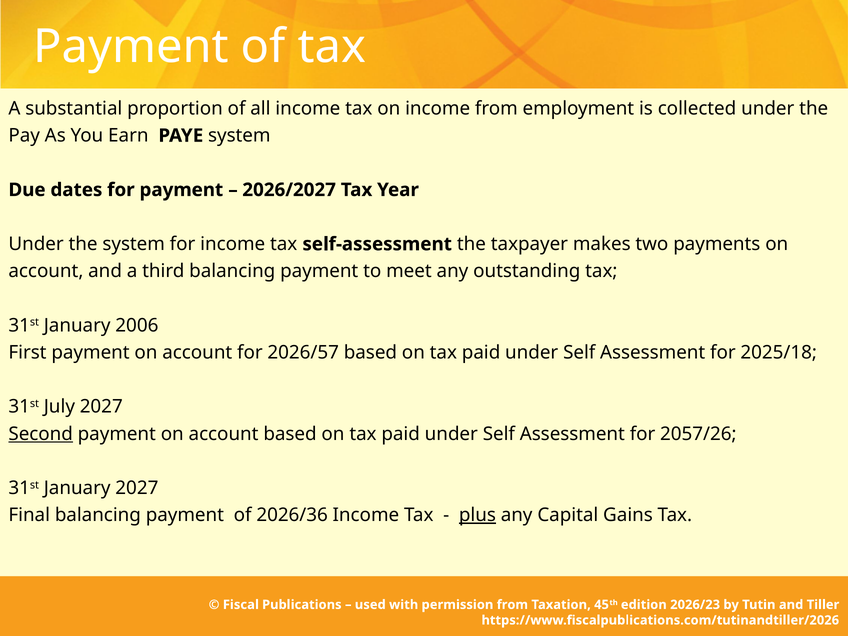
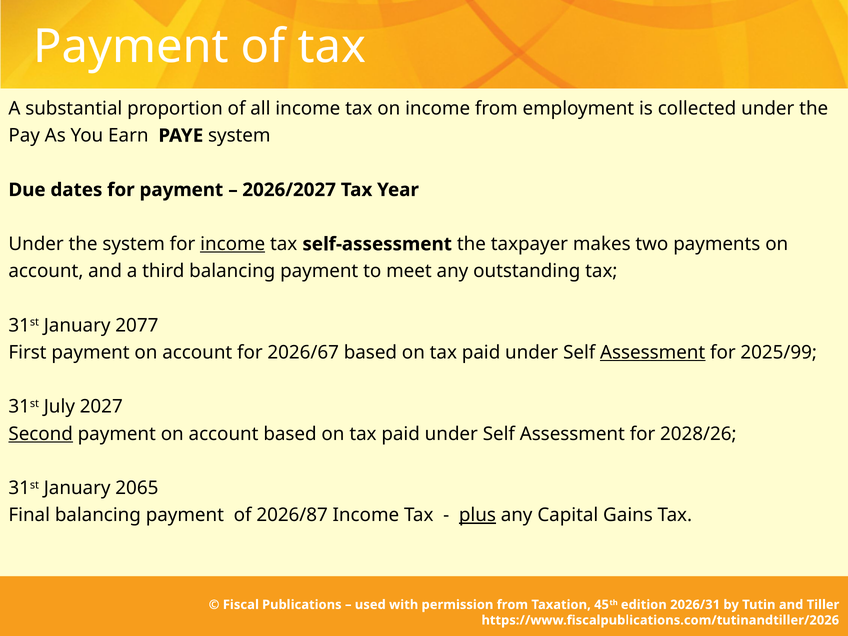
income underline: none -> present (233, 244)
2006: 2006 -> 2077 (137, 325)
2026/57: 2026/57 -> 2026/67 (303, 353)
Assessment underline: none -> present (653, 353)
2025/18: 2025/18 -> 2025/99 (779, 353)
2057/26: 2057/26 -> 2028/26 (698, 434)
January 2027: 2027 -> 2065 (137, 488)
2026/36: 2026/36 -> 2026/87 (292, 515)
2026/23: 2026/23 -> 2026/31 (695, 605)
